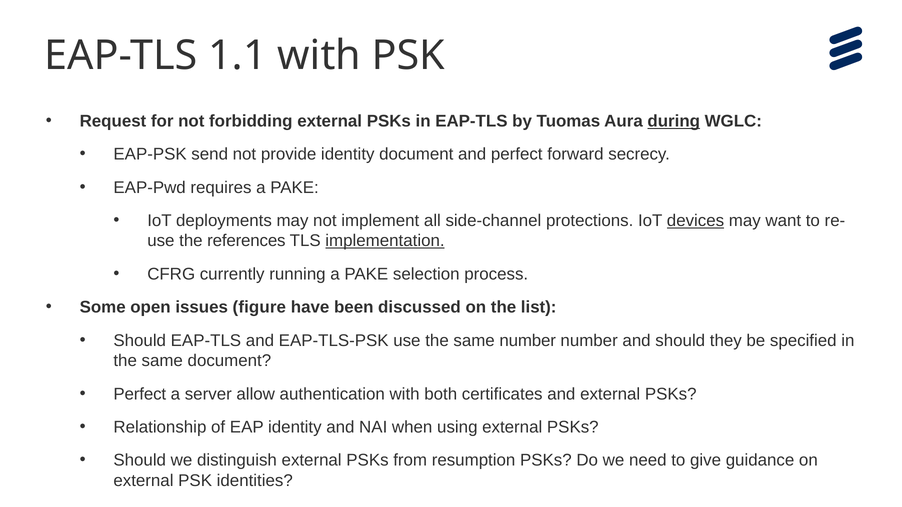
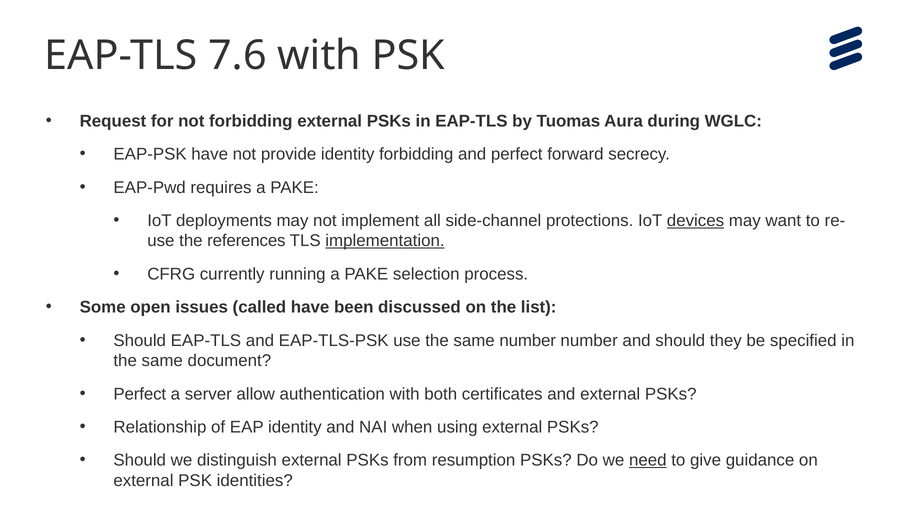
1.1: 1.1 -> 7.6 (238, 55)
during underline: present -> none (674, 121)
EAP-PSK send: send -> have (210, 154)
identity document: document -> forbidding (416, 154)
figure: figure -> called (259, 307)
need underline: none -> present (648, 461)
